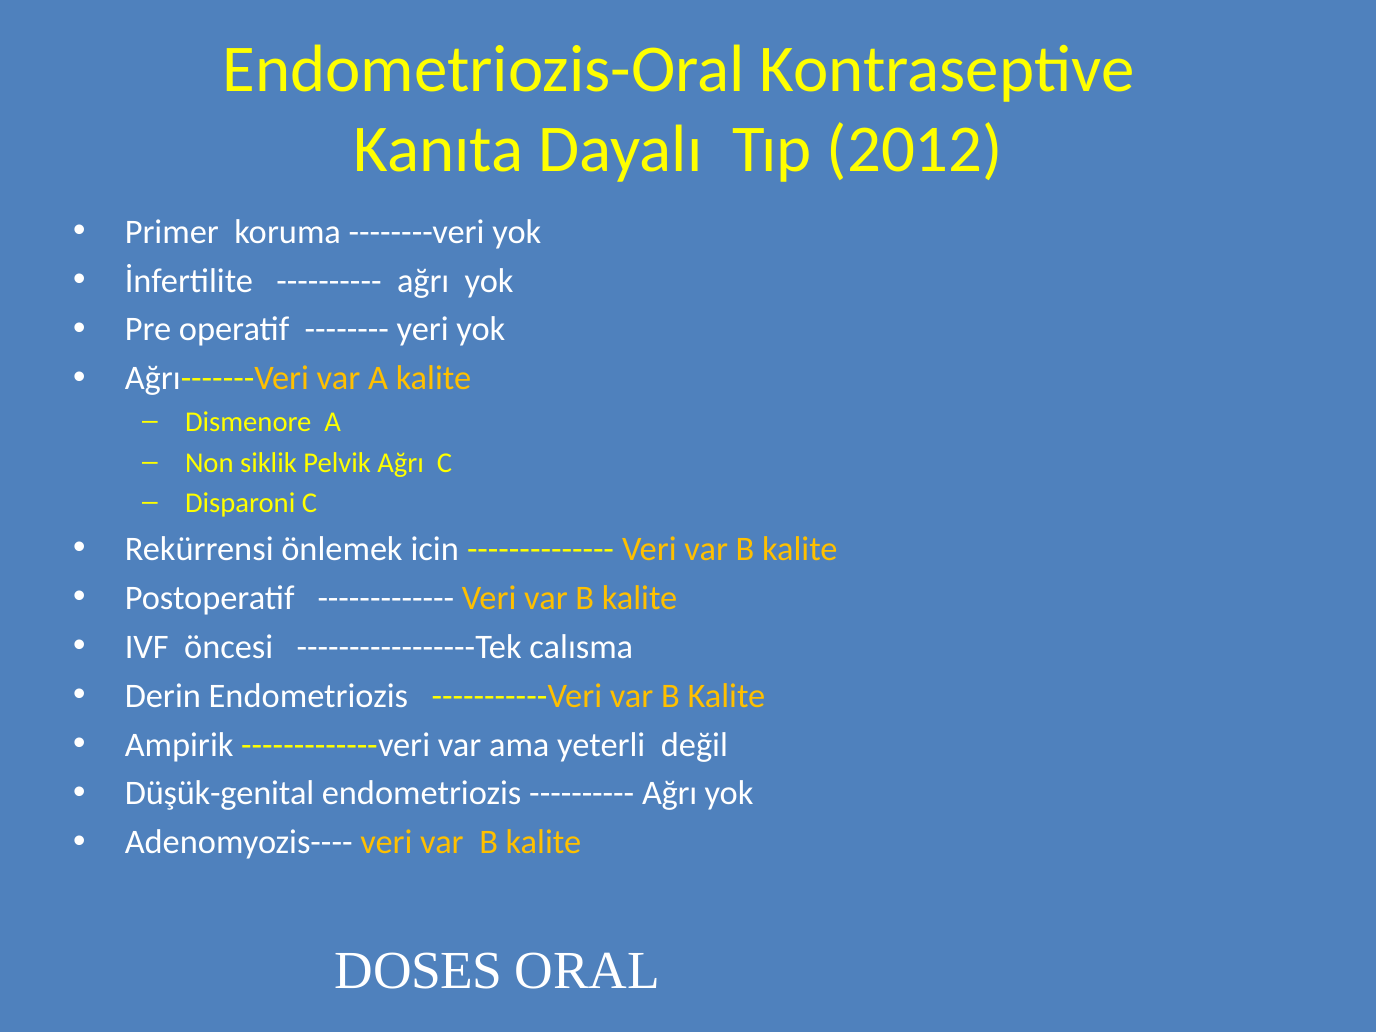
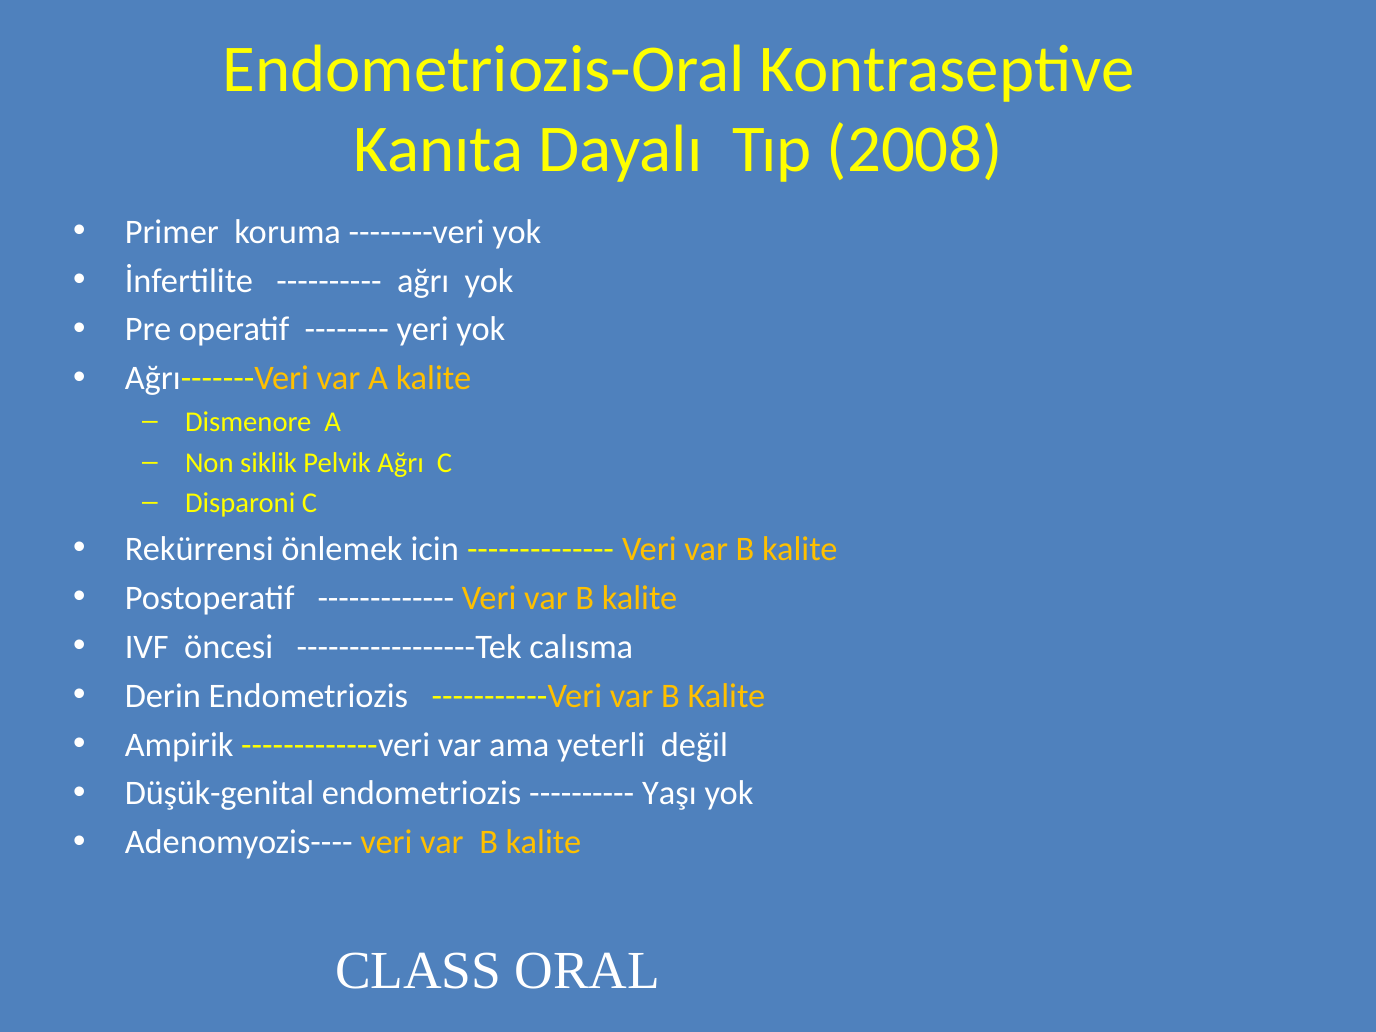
2012: 2012 -> 2008 (915, 149)
Ağrı: Ağrı -> Yaşı (669, 794)
DOSES: DOSES -> CLASS (418, 970)
